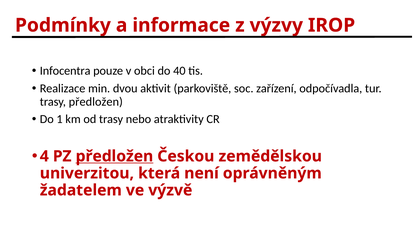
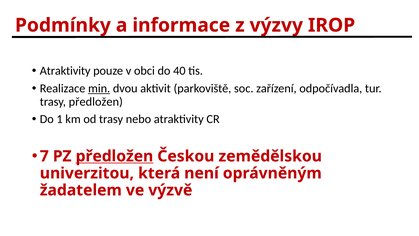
Infocentra: Infocentra -> Atraktivity (65, 71)
min underline: none -> present (99, 88)
4: 4 -> 7 (44, 156)
